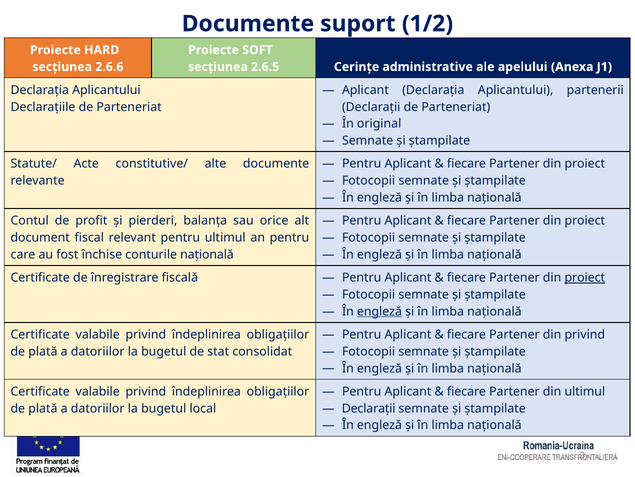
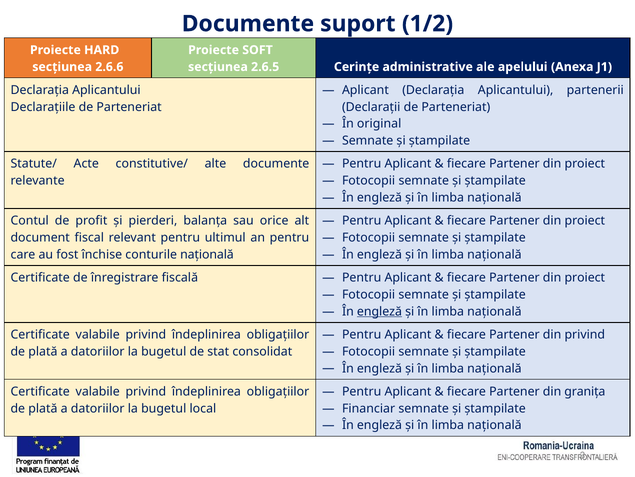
proiect underline: present -> none (585, 277)
din ultimul: ultimul -> granița (585, 391)
Declarații: Declarații -> Financiar (369, 408)
